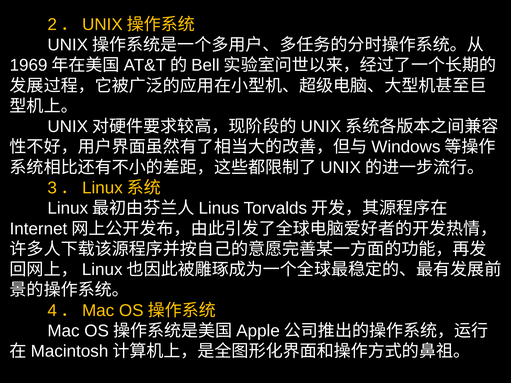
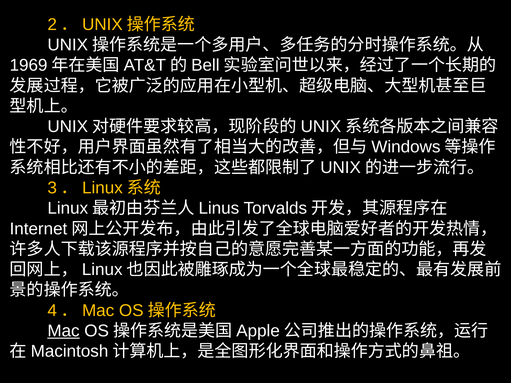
Mac underline: none -> present (64, 331)
